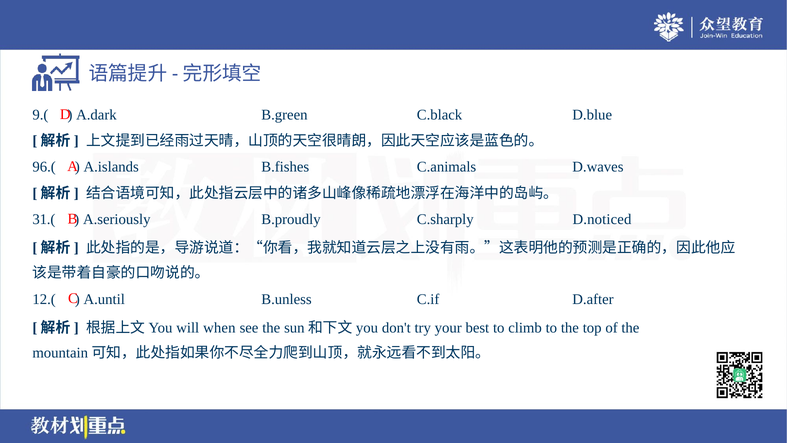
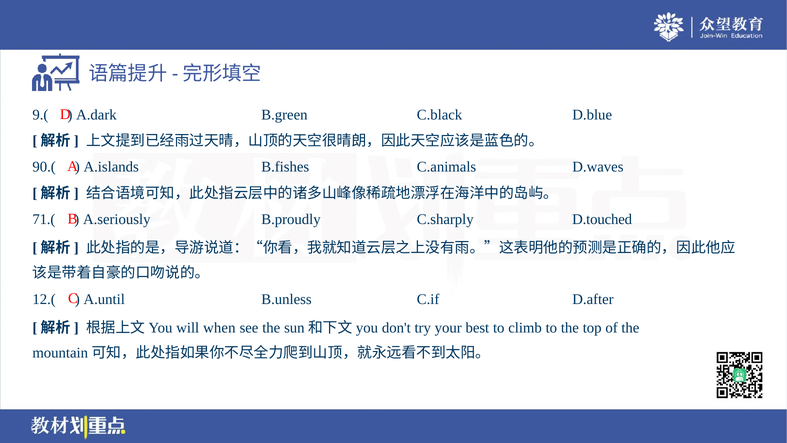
96.(: 96.( -> 90.( (44, 167)
31.(: 31.( -> 71.( (44, 219)
D.noticed: D.noticed -> D.touched (602, 219)
